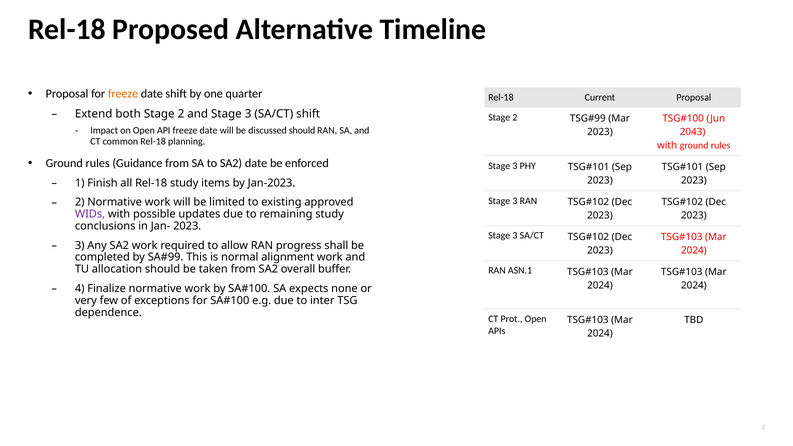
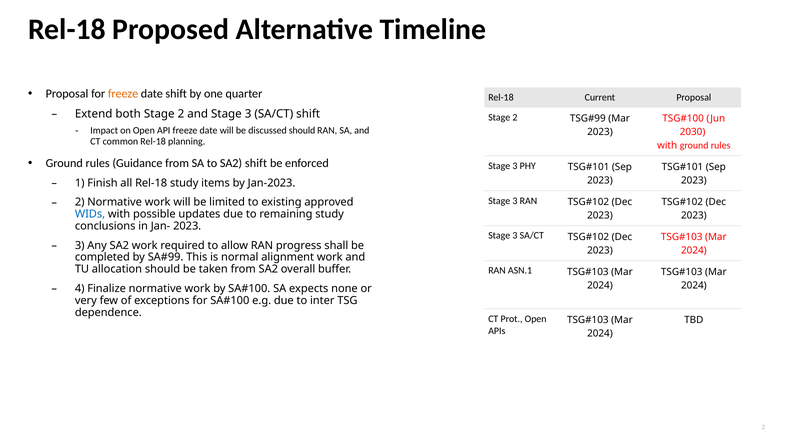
2043: 2043 -> 2030 (693, 132)
SA2 date: date -> shift (256, 163)
WIDs colour: purple -> blue (90, 214)
